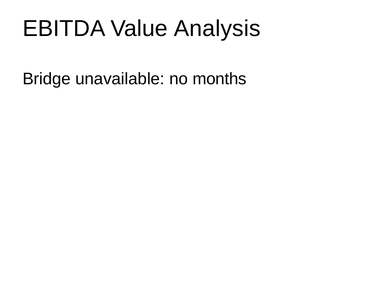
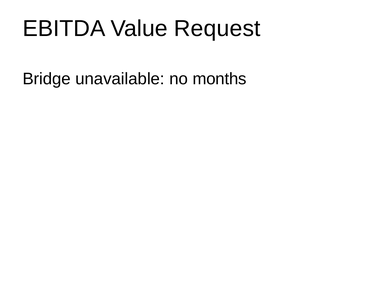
Analysis: Analysis -> Request (217, 29)
